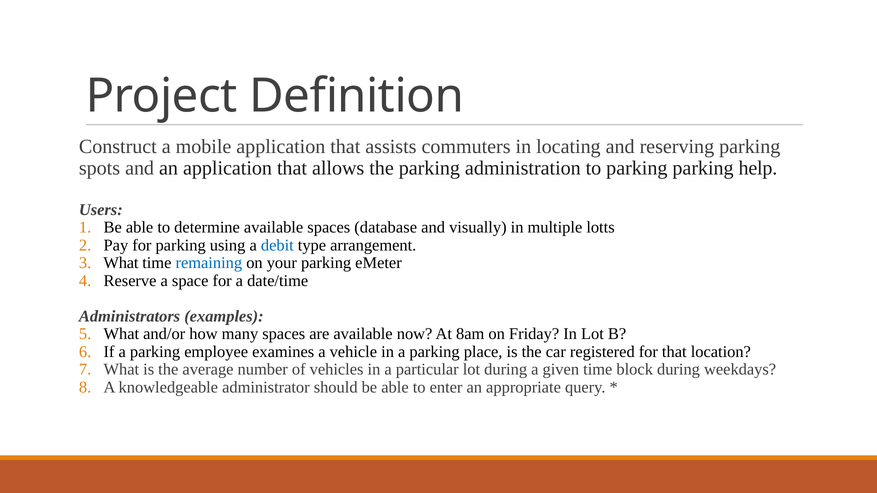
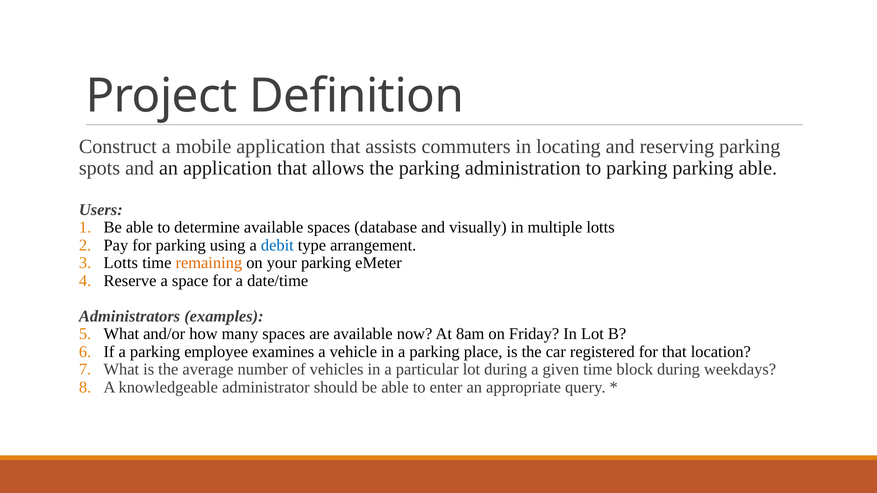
parking help: help -> able (758, 168)
What: What -> Lotts (121, 263)
remaining colour: blue -> orange (209, 263)
